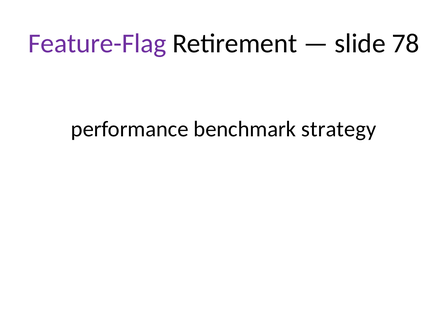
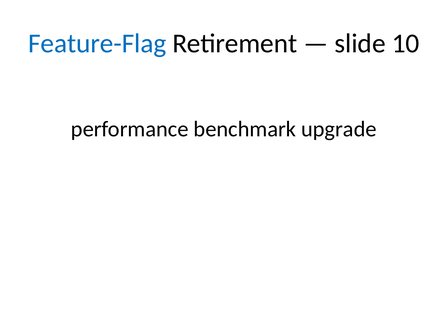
Feature-Flag colour: purple -> blue (97, 43)
78: 78 -> 10 (406, 43)
strategy: strategy -> upgrade (339, 129)
